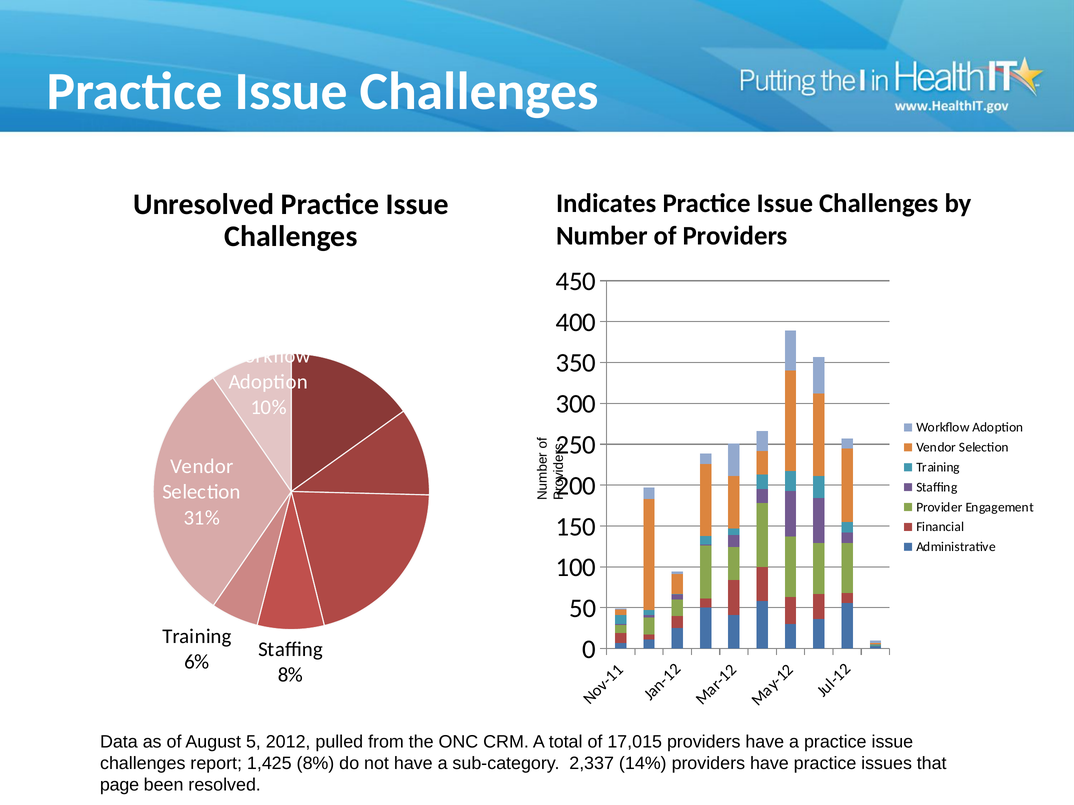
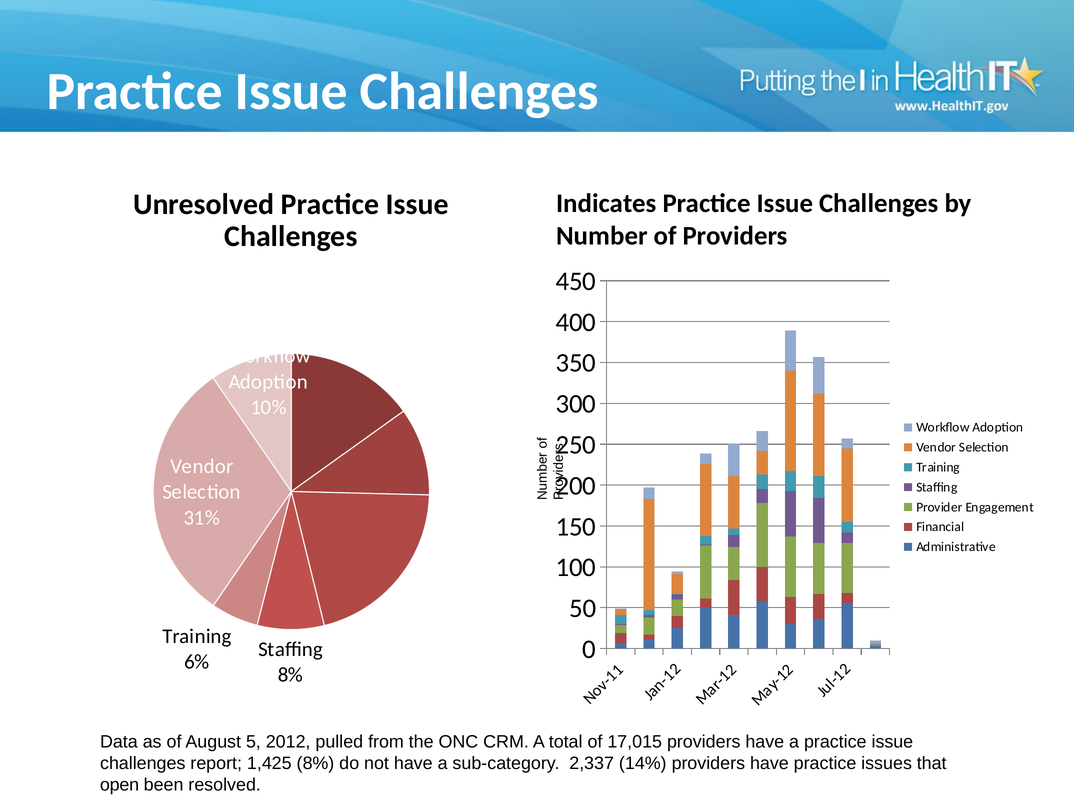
page: page -> open (120, 785)
